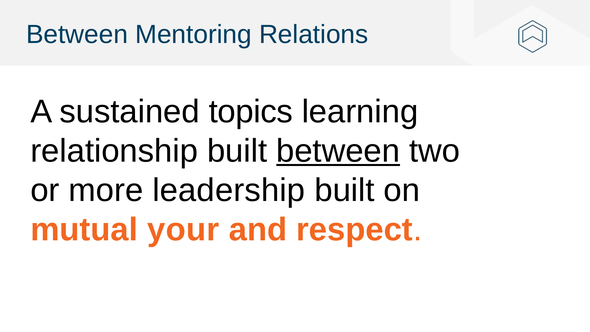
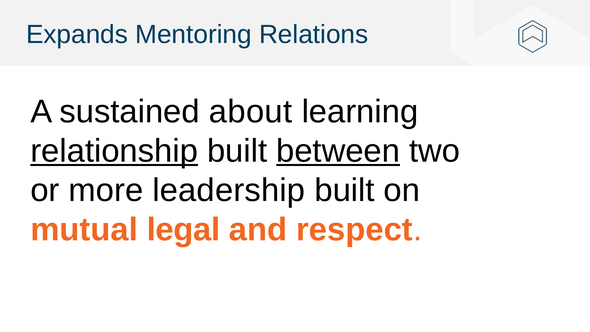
Between: Between -> Expands (77, 35)
topics: topics -> about (251, 112)
relationship underline: none -> present (114, 151)
your: your -> legal (183, 230)
